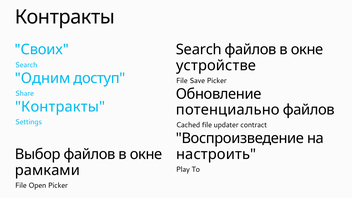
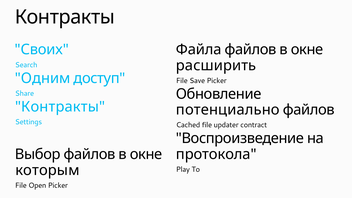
Search: Search -> Файла (199, 50)
устройстве: устройстве -> расширить (216, 65)
настроить: настроить -> протокола (216, 154)
рамками: рамками -> которым (47, 170)
